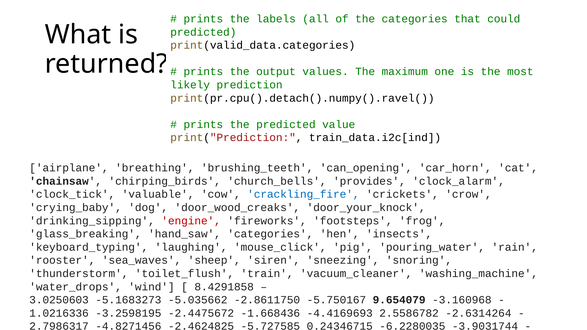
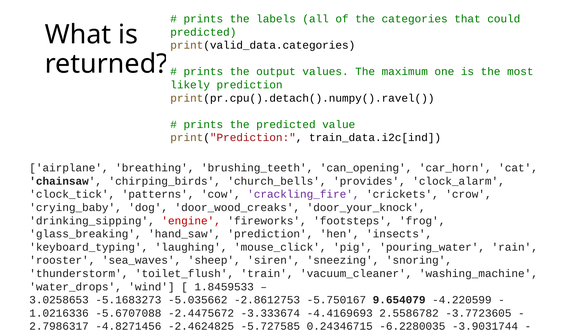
valuable: valuable -> patterns (158, 194)
crackling_fire colour: blue -> purple (303, 194)
hand_saw categories: categories -> prediction (270, 234)
8.4291858: 8.4291858 -> 1.8459533 (224, 287)
3.0250603: 3.0250603 -> 3.0258653 (59, 300)
-2.8611750: -2.8611750 -> -2.8612753 (267, 300)
-3.160968: -3.160968 -> -4.220599 (462, 300)
-3.2598195: -3.2598195 -> -5.6707088 (128, 313)
-1.668436: -1.668436 -> -3.333674 (270, 313)
-2.6314264: -2.6314264 -> -3.7723605 (478, 313)
